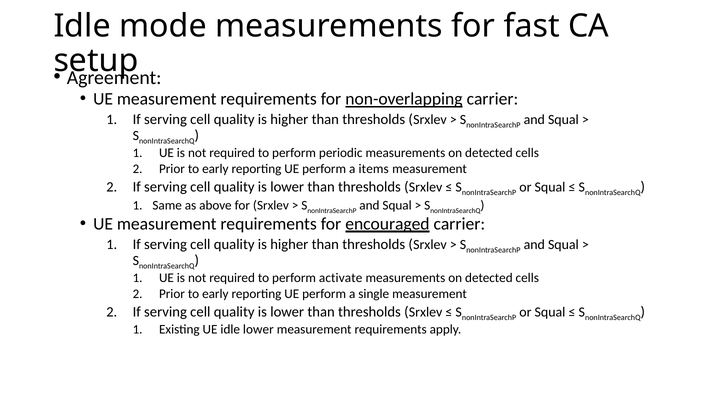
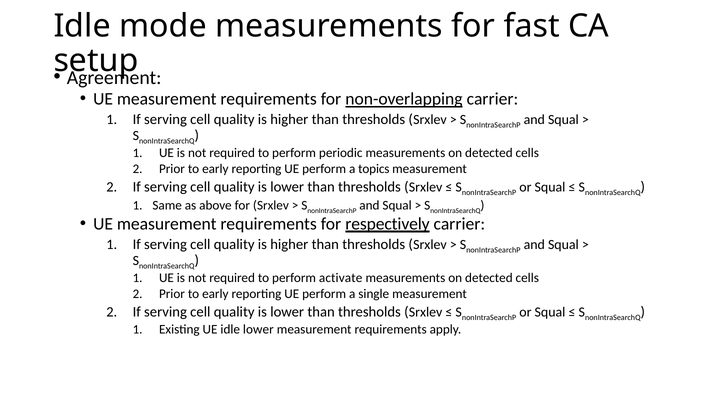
items: items -> topics (374, 169)
encouraged: encouraged -> respectively (388, 224)
